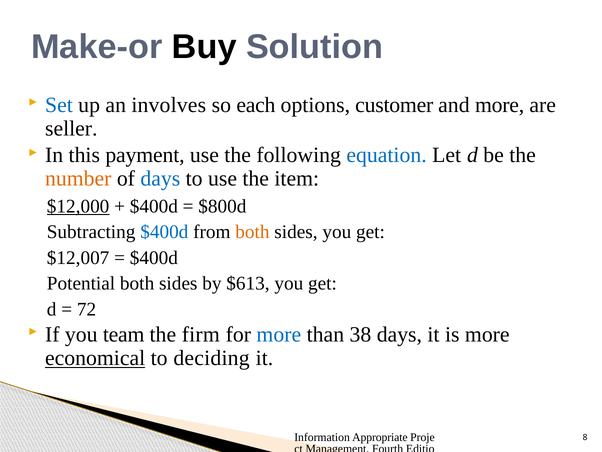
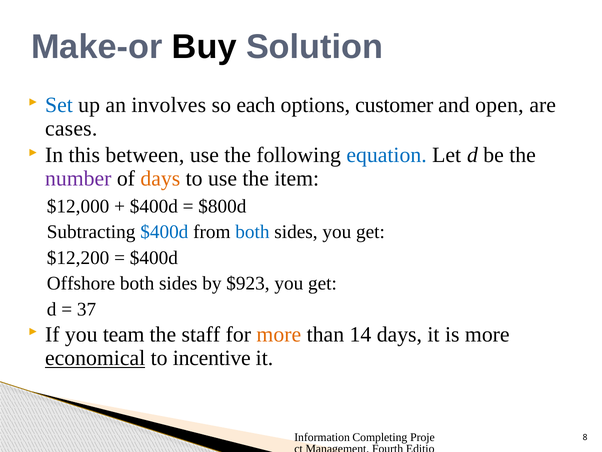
and more: more -> open (499, 105)
seller: seller -> cases (71, 128)
payment: payment -> between (145, 155)
number colour: orange -> purple (78, 179)
days colour: blue -> orange (160, 179)
$12,000 underline: present -> none (78, 206)
both colour: orange -> blue (252, 232)
$12,007: $12,007 -> $12,200 (78, 258)
Potential: Potential -> Offshore (81, 283)
$613: $613 -> $923 (248, 283)
72: 72 -> 37 (87, 309)
firm: firm -> staff (201, 334)
more colour: blue -> orange (279, 334)
38: 38 -> 14 (360, 334)
deciding: deciding -> incentive (212, 358)
Appropriate: Appropriate -> Completing (380, 437)
